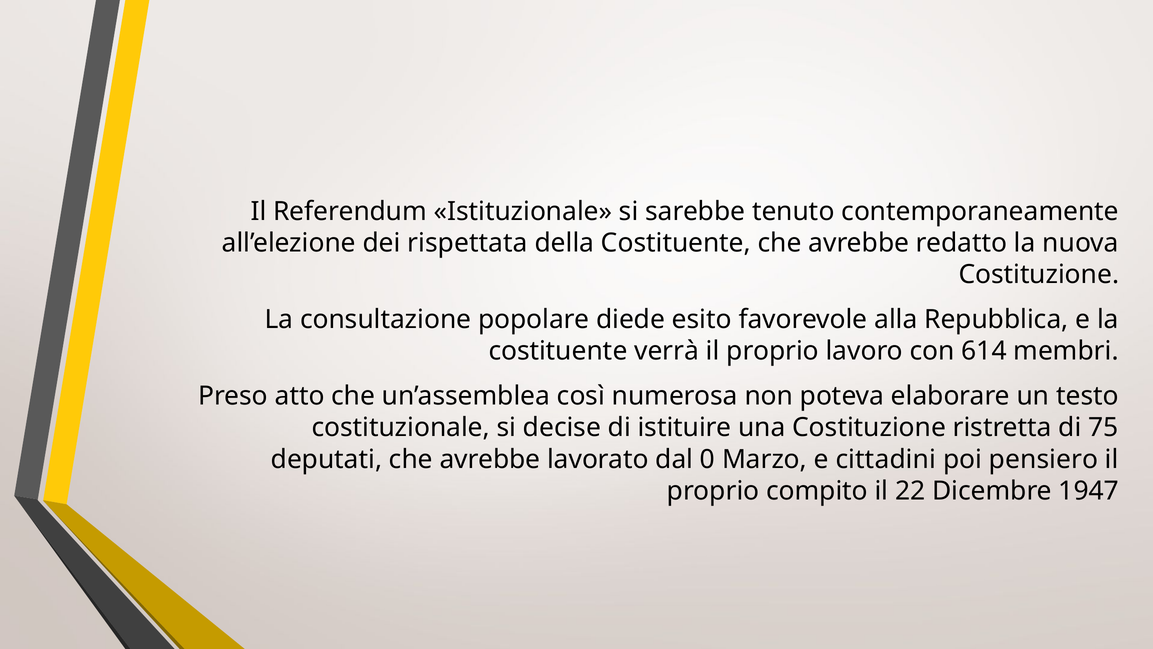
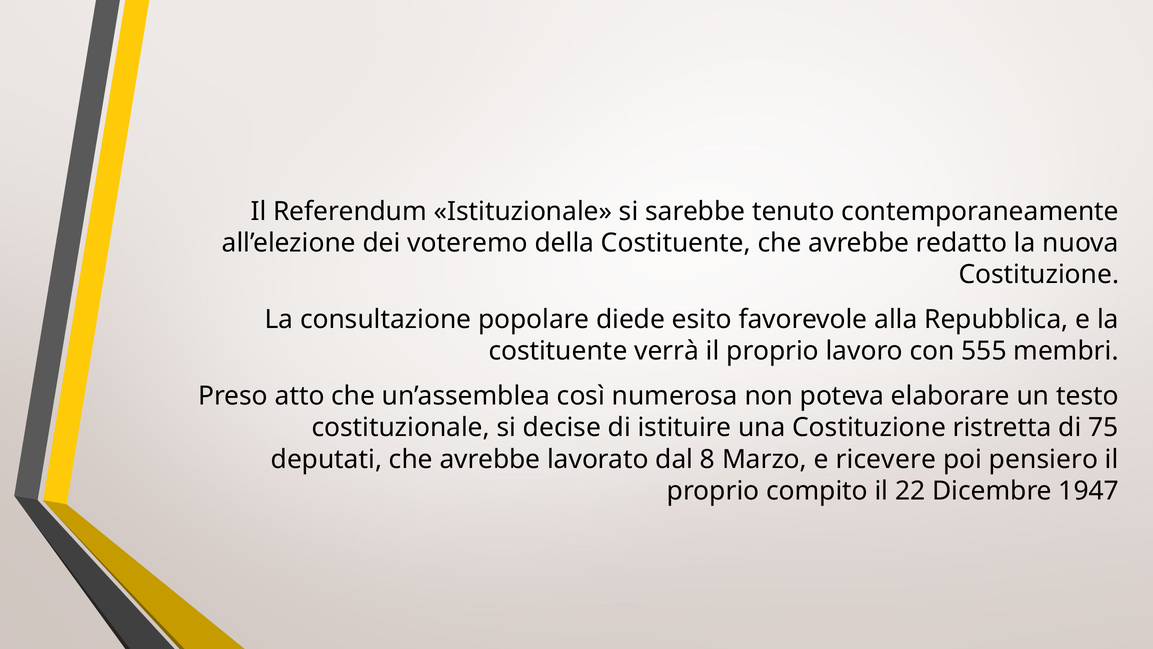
rispettata: rispettata -> voteremo (468, 243)
614: 614 -> 555 (984, 351)
0: 0 -> 8 (708, 459)
cittadini: cittadini -> ricevere (886, 459)
